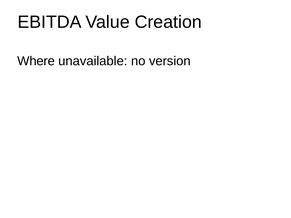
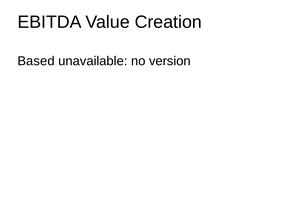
Where: Where -> Based (36, 61)
